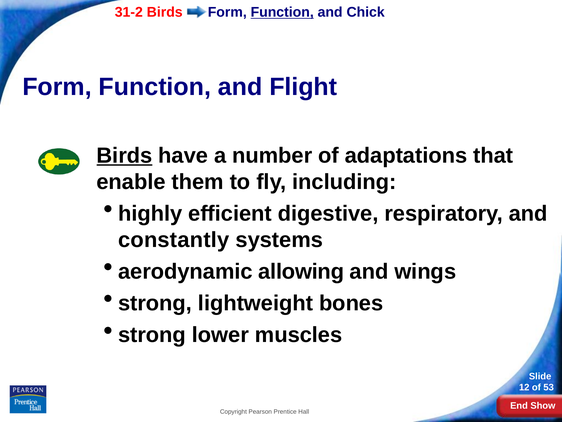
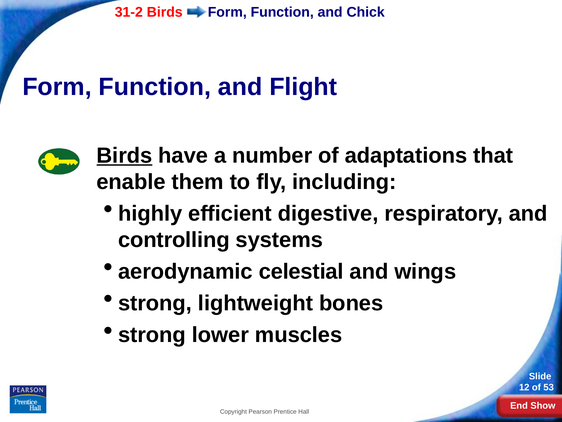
Function underline: present -> none (282, 12)
constantly: constantly -> controlling (174, 240)
allowing: allowing -> celestial (301, 271)
